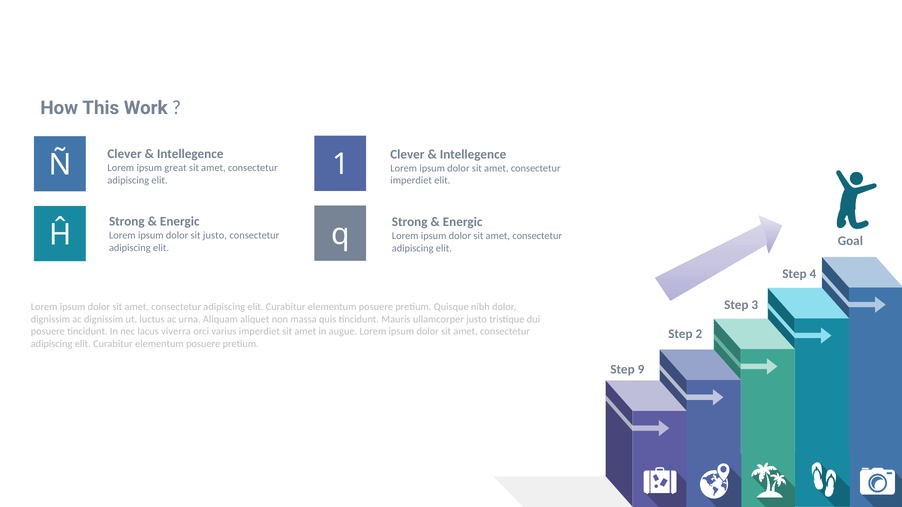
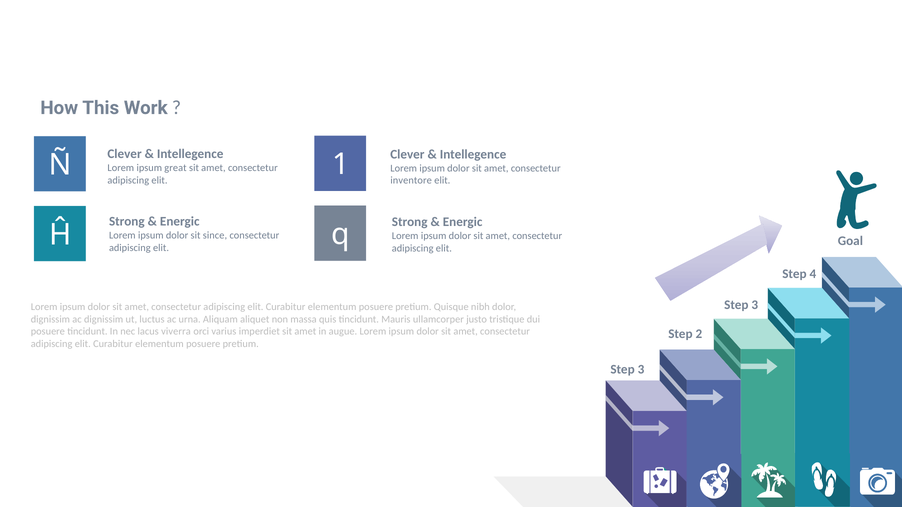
imperdiet: imperdiet -> inventore (411, 181)
sit justo: justo -> since (215, 236)
9: 9 -> 3 (641, 370)
